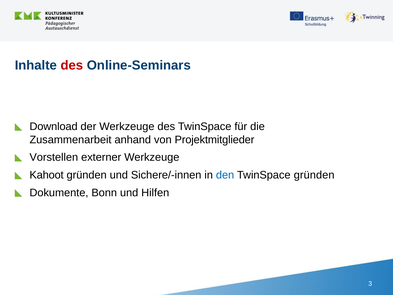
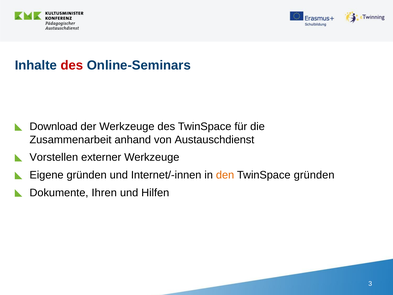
Projektmitglieder: Projektmitglieder -> Austauschdienst (214, 140)
Kahoot: Kahoot -> Eigene (47, 175)
Sichere/-innen: Sichere/-innen -> Internet/-innen (166, 175)
den colour: blue -> orange (225, 175)
Bonn: Bonn -> Ihren (104, 192)
